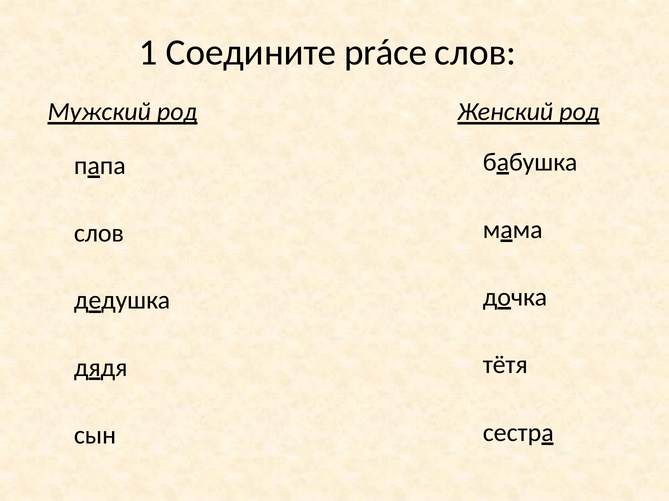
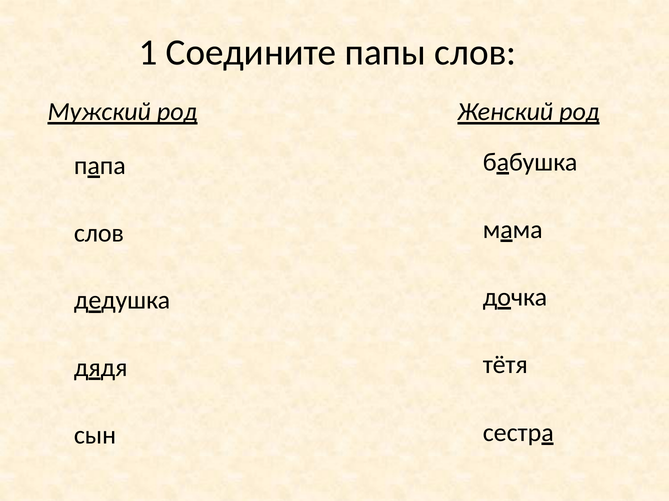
práce: práce -> папы (385, 53)
